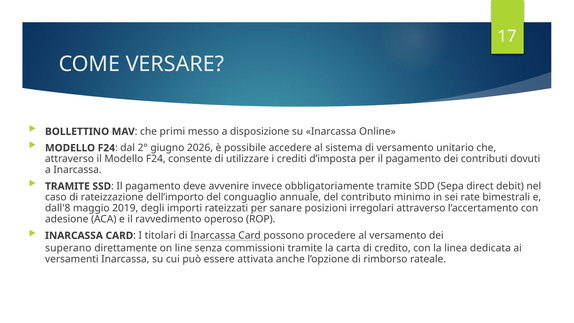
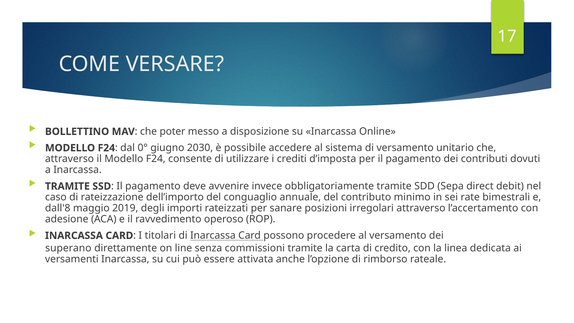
primi: primi -> poter (172, 132)
2°: 2° -> 0° (143, 148)
2026: 2026 -> 2030 (200, 148)
